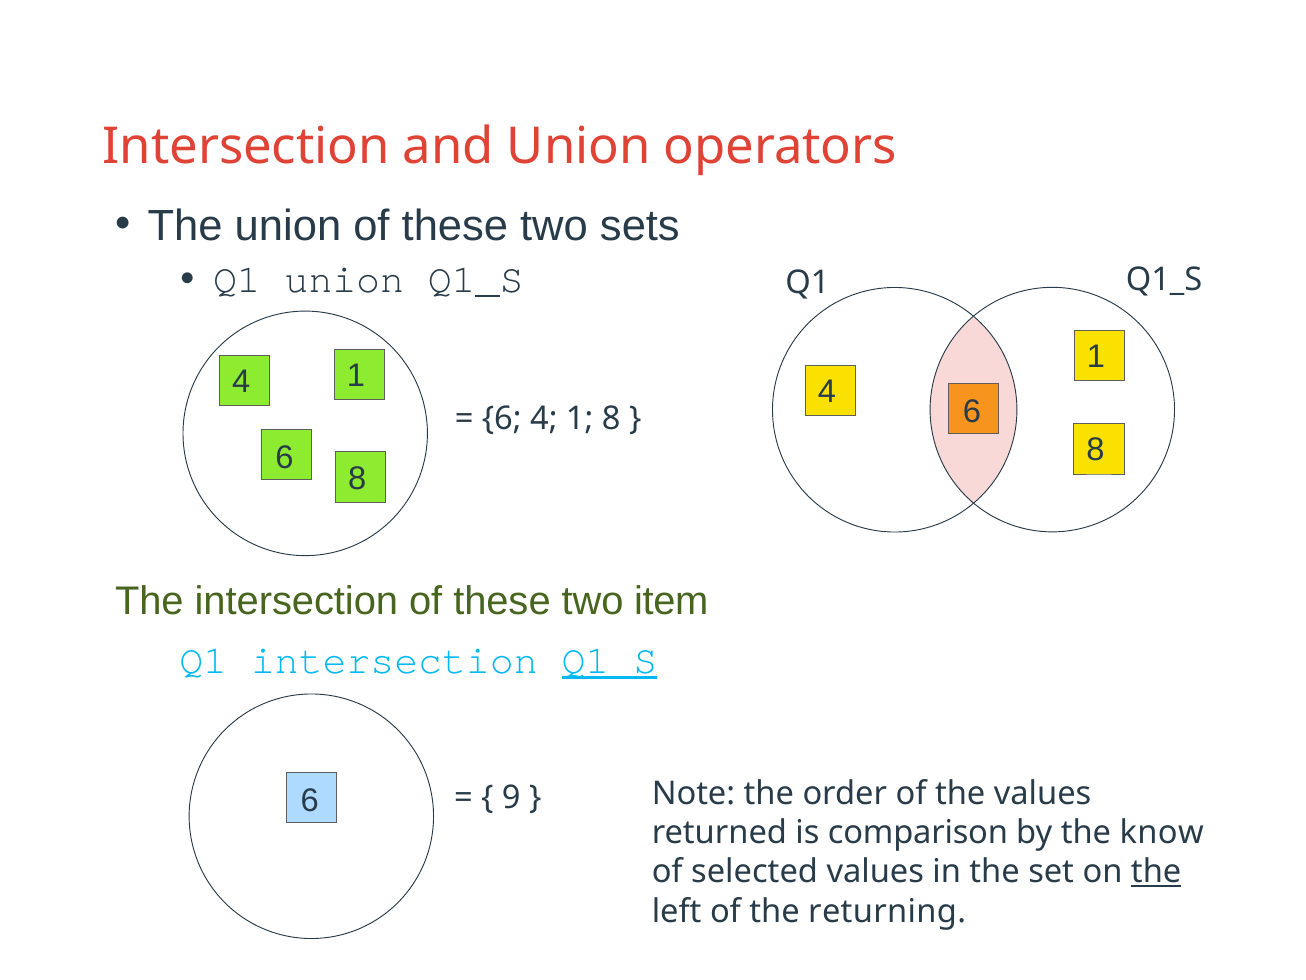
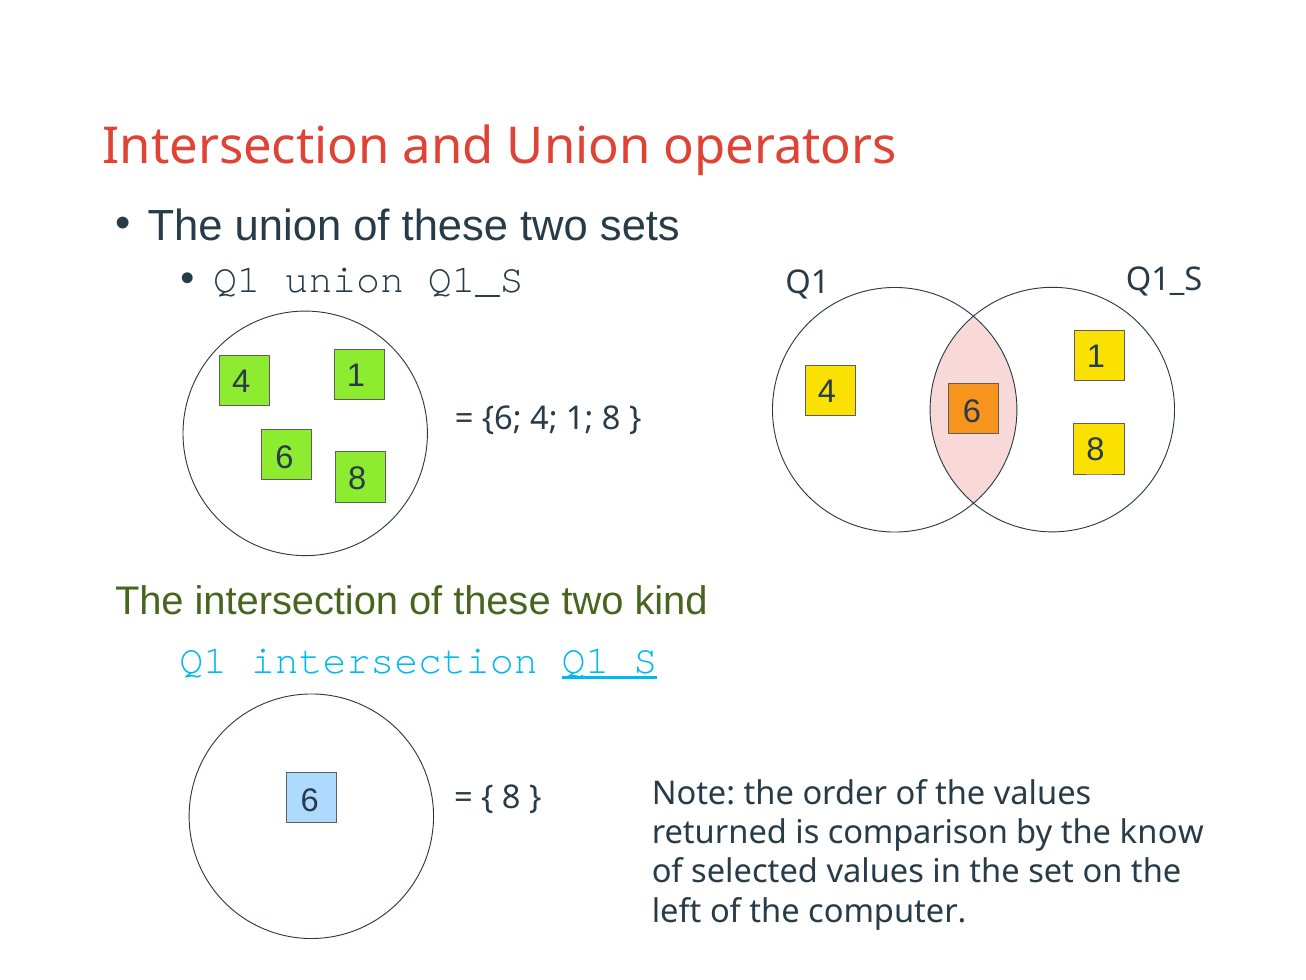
item: item -> kind (671, 601)
9: 9 -> 8 (511, 797)
the underline: present -> none (1156, 872)
returning: returning -> computer (887, 911)
